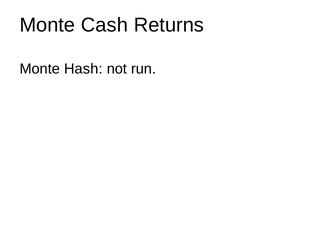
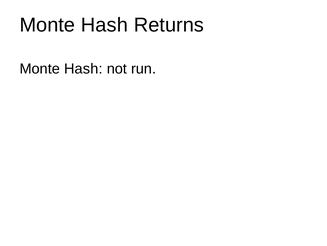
Cash: Cash -> Hash (104, 25)
